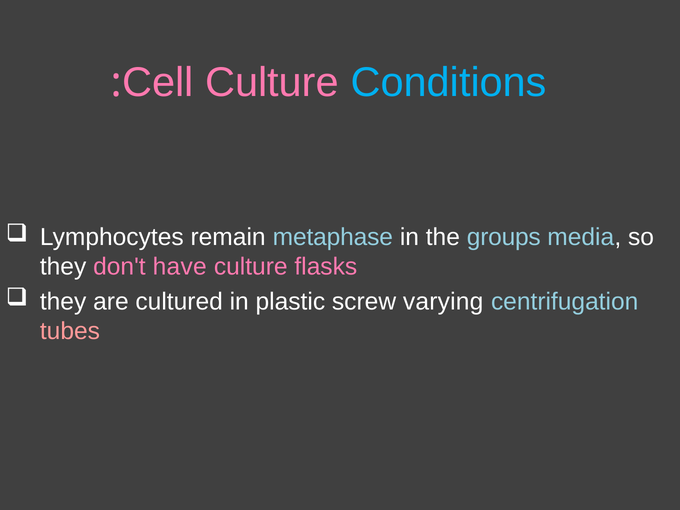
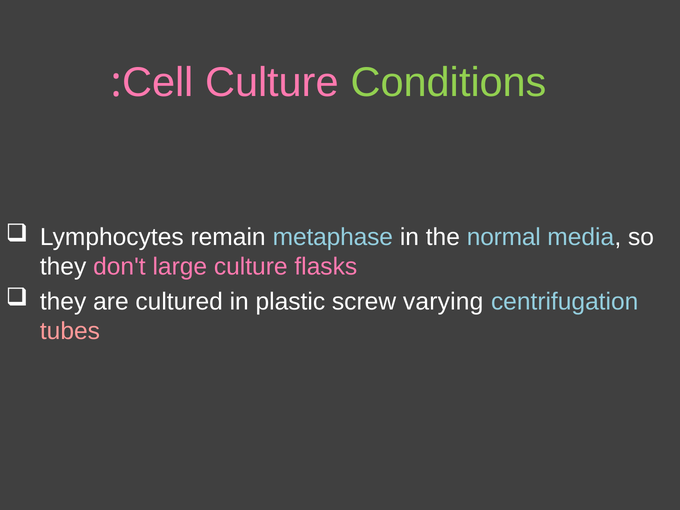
Conditions colour: light blue -> light green (449, 82)
groups: groups -> normal (504, 237)
have: have -> large (180, 267)
